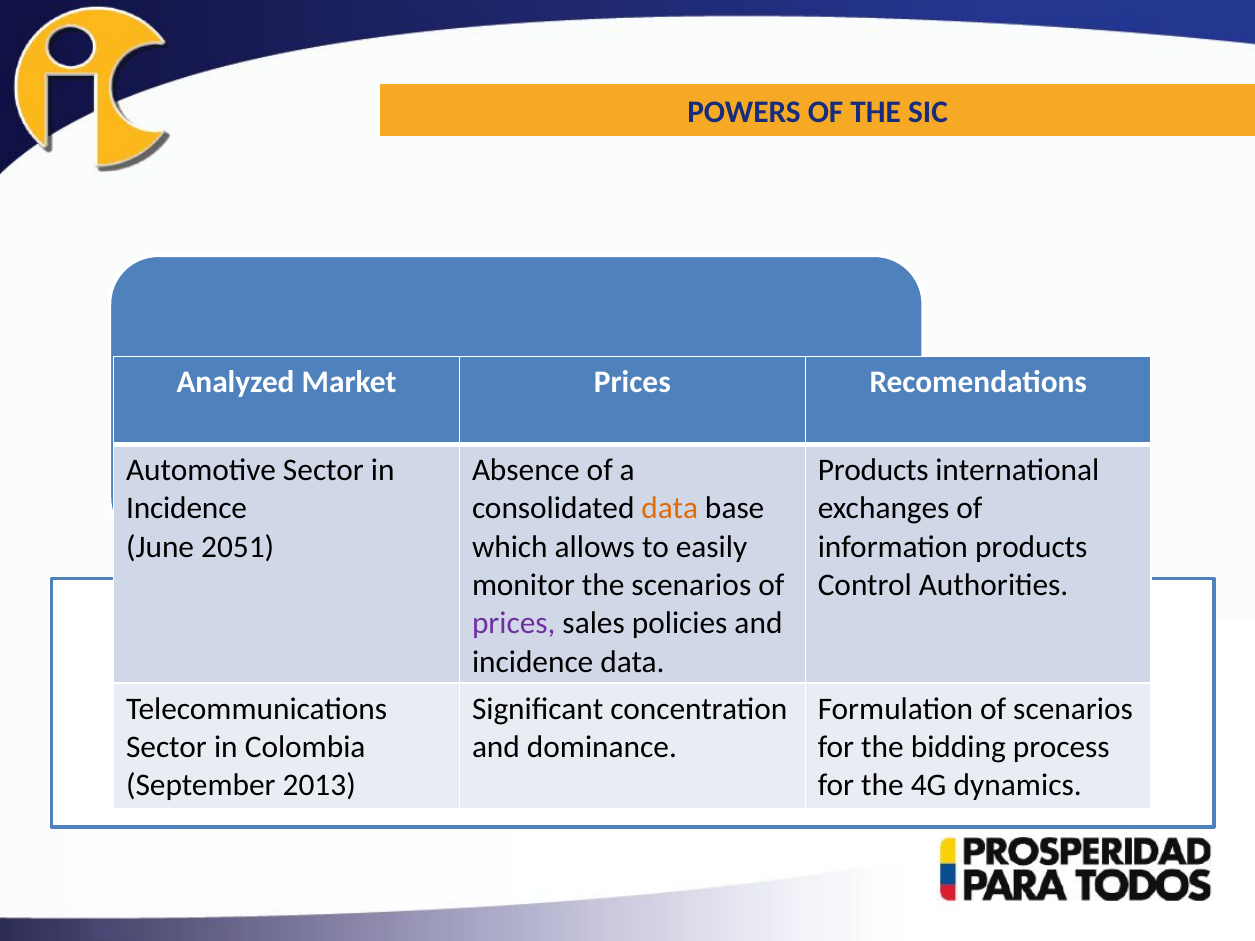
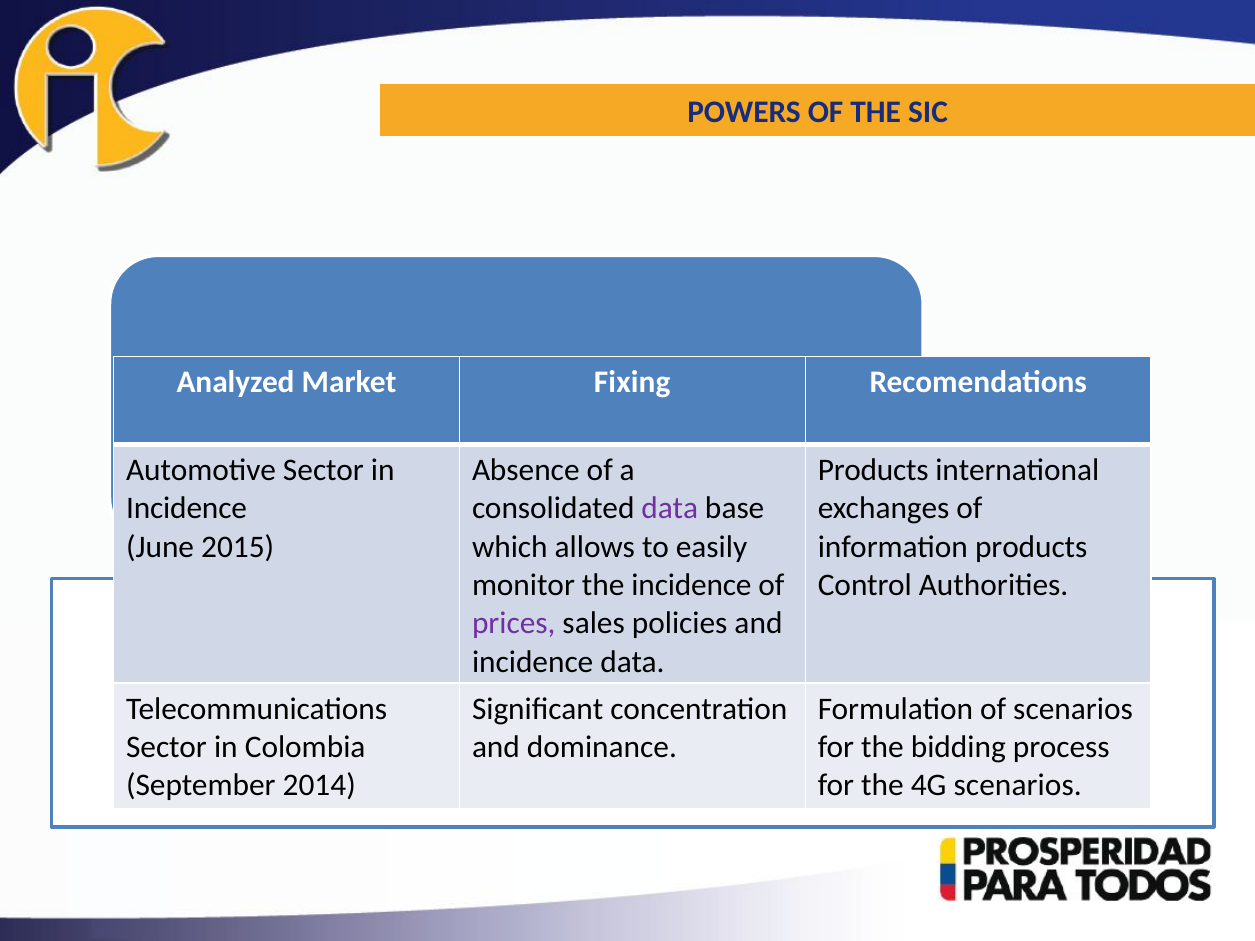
Prices: Prices -> Fixing (632, 383)
data colour: orange -> purple (670, 509)
2051: 2051 -> 2015 (238, 547)
the scenarios: scenarios -> incidence (691, 585)
2013: 2013 -> 2014 (319, 785)
4G dynamics: dynamics -> scenarios (1018, 785)
